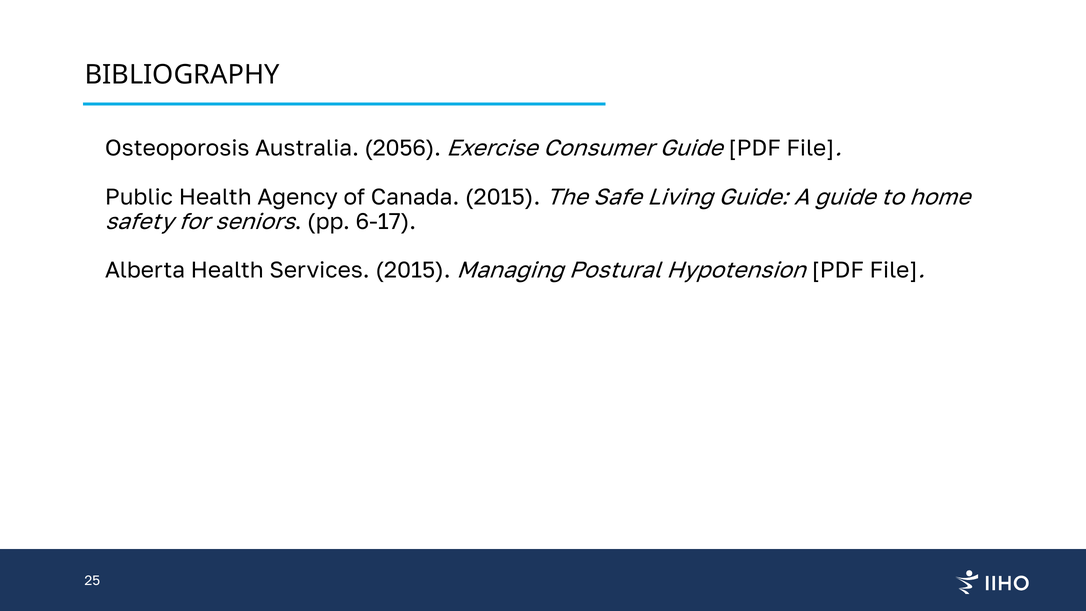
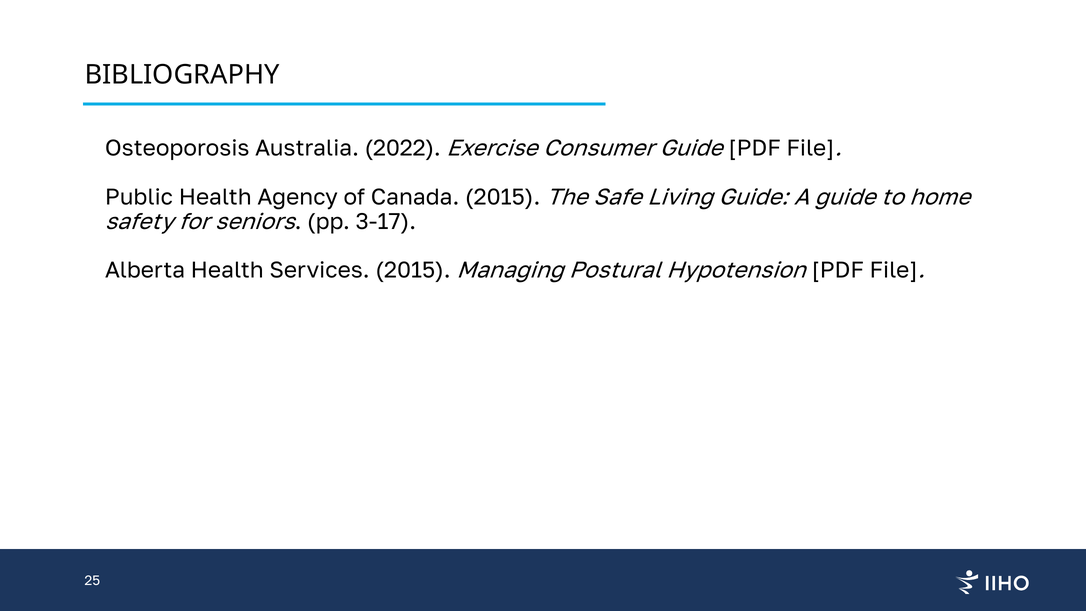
2056: 2056 -> 2022 (403, 148)
6-17: 6-17 -> 3-17 (386, 221)
